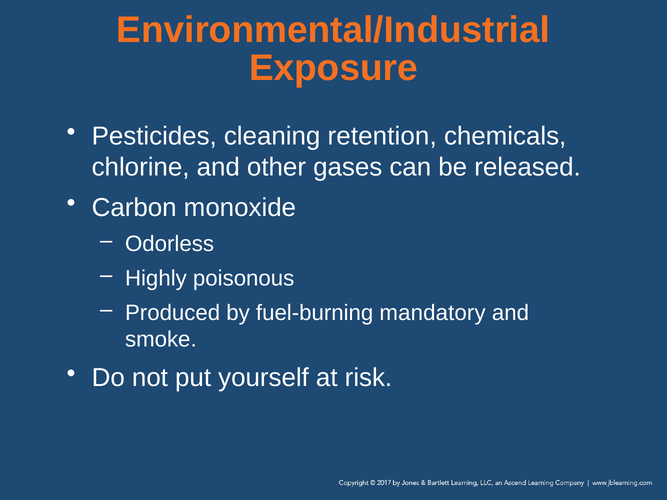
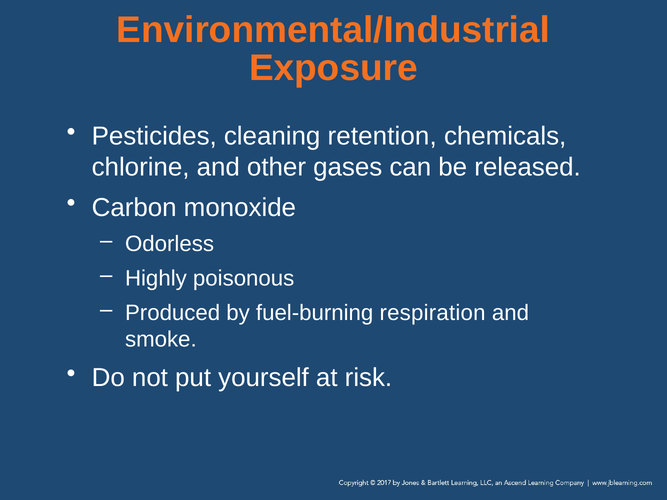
mandatory: mandatory -> respiration (433, 313)
